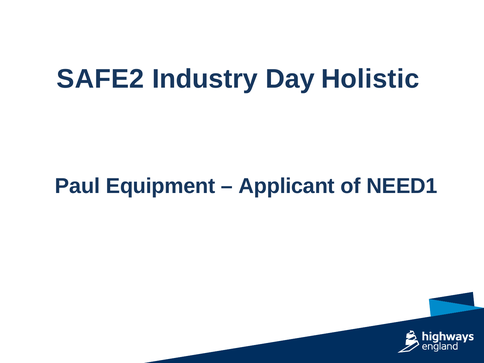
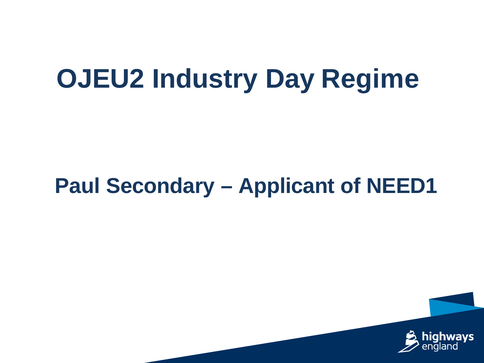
SAFE2: SAFE2 -> OJEU2 (101, 79)
Holistic: Holistic -> Regime (370, 79)
Equipment: Equipment -> Secondary (161, 186)
